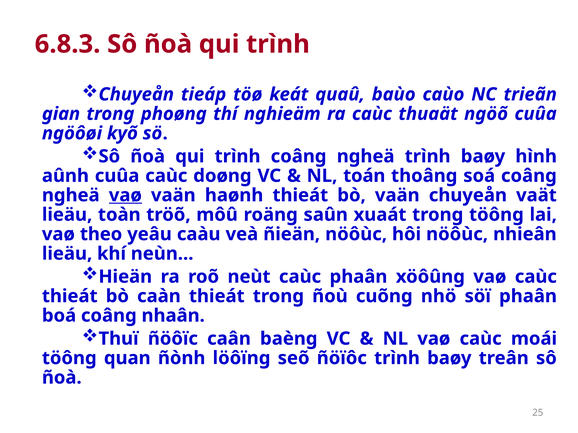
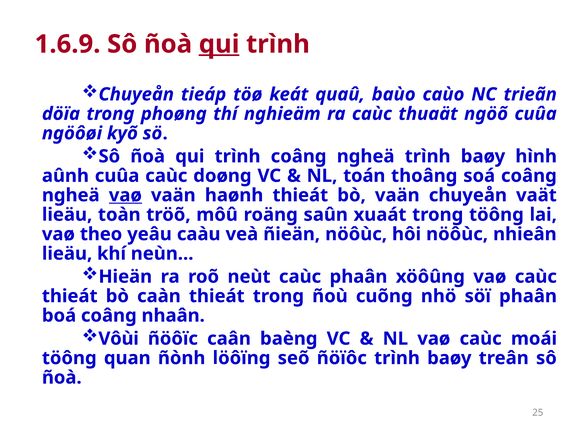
6.8.3: 6.8.3 -> 1.6.9 (68, 44)
qui underline: none -> present (219, 44)
gian: gian -> döïa (61, 114)
Thuï: Thuï -> Vôùi (119, 339)
